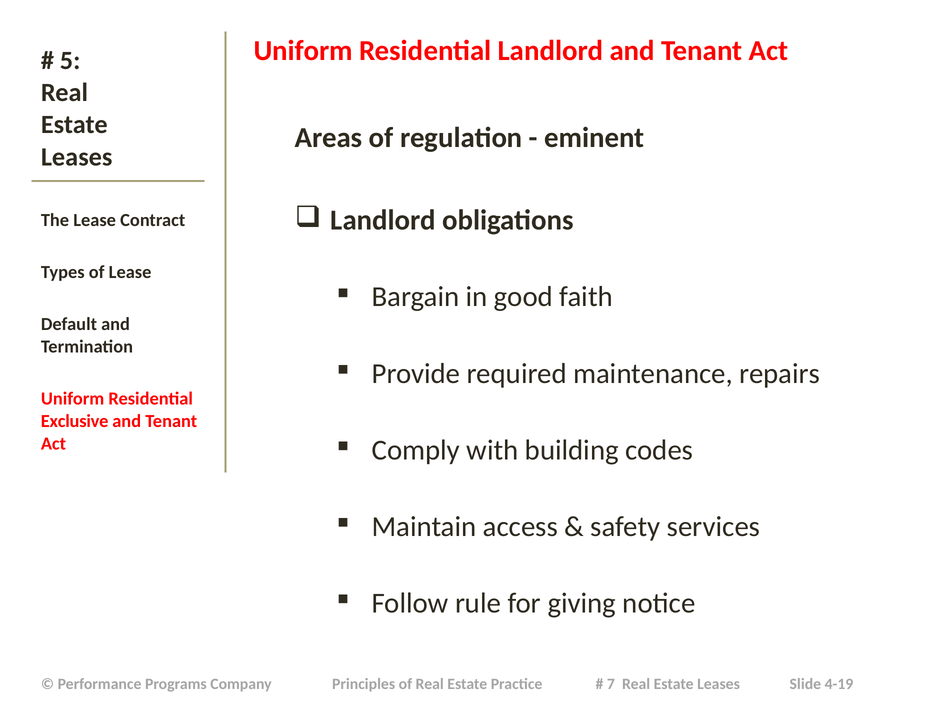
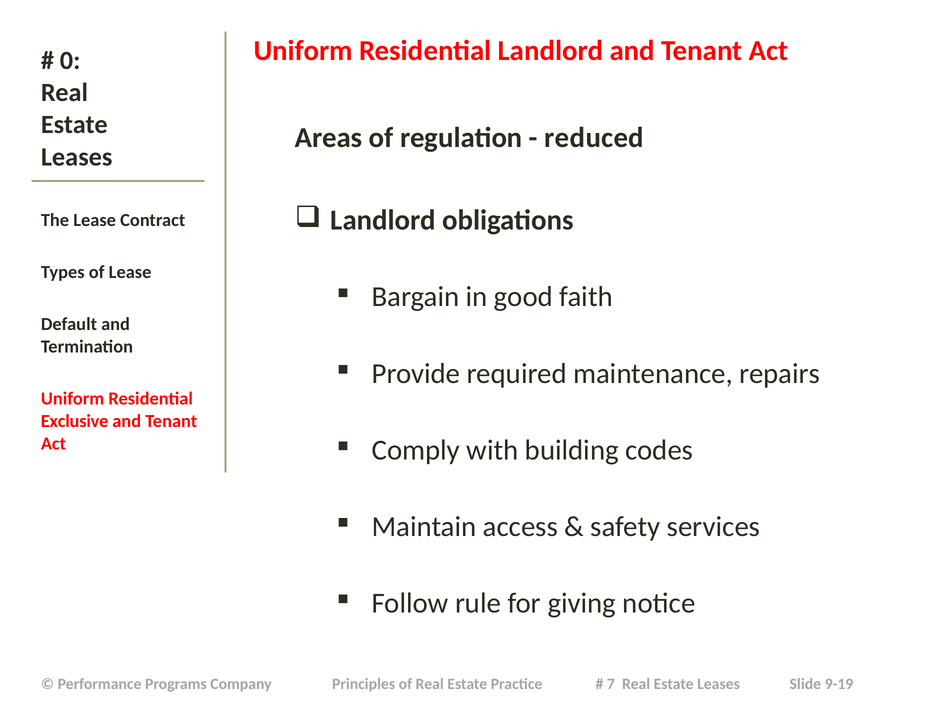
5: 5 -> 0 (70, 60)
eminent: eminent -> reduced (594, 137)
4-19: 4-19 -> 9-19 (839, 684)
